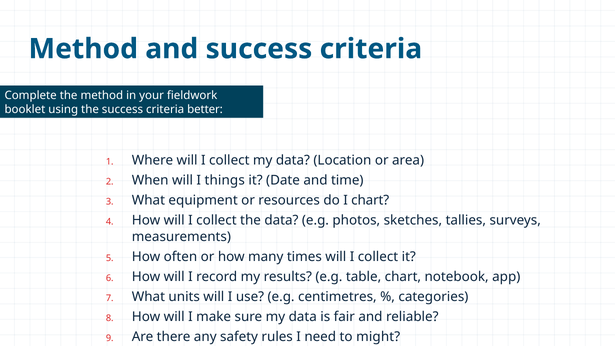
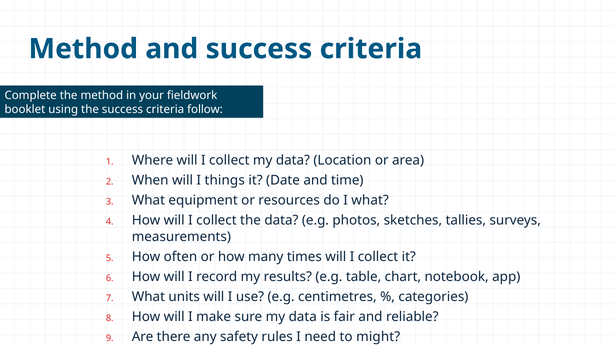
better: better -> follow (205, 109)
I chart: chart -> what (370, 200)
